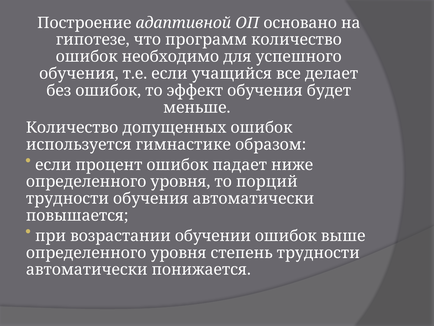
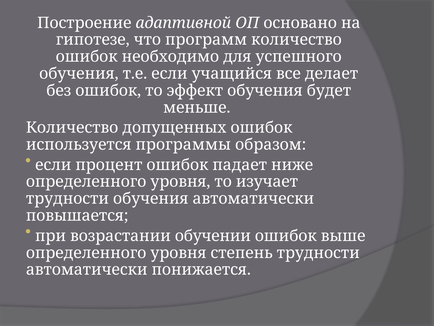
гимнастике: гимнастике -> программы (183, 144)
порций: порций -> изучает (267, 182)
